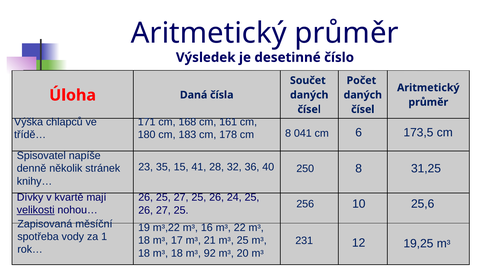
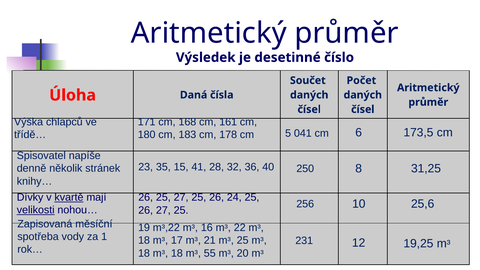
cm 8: 8 -> 5 (288, 133)
kvartě underline: none -> present (69, 197)
92: 92 -> 55 (210, 253)
